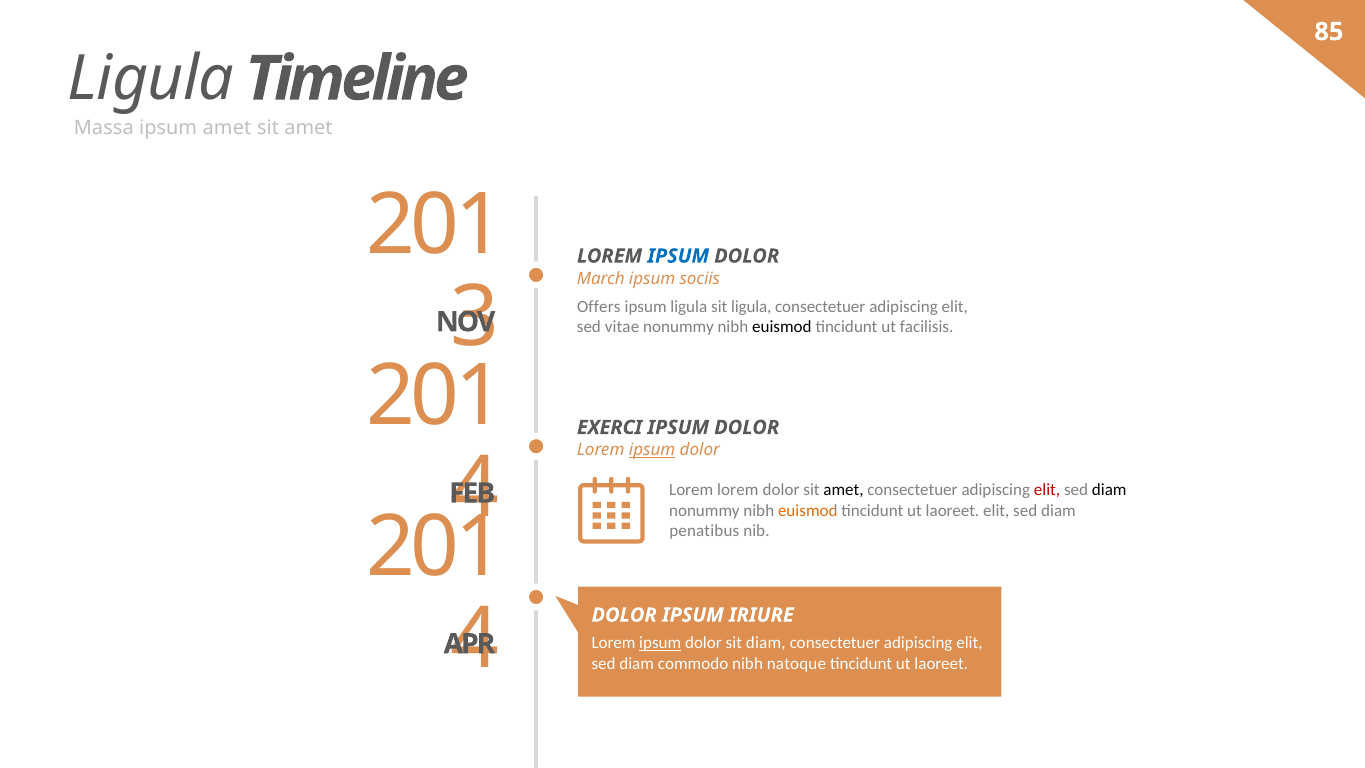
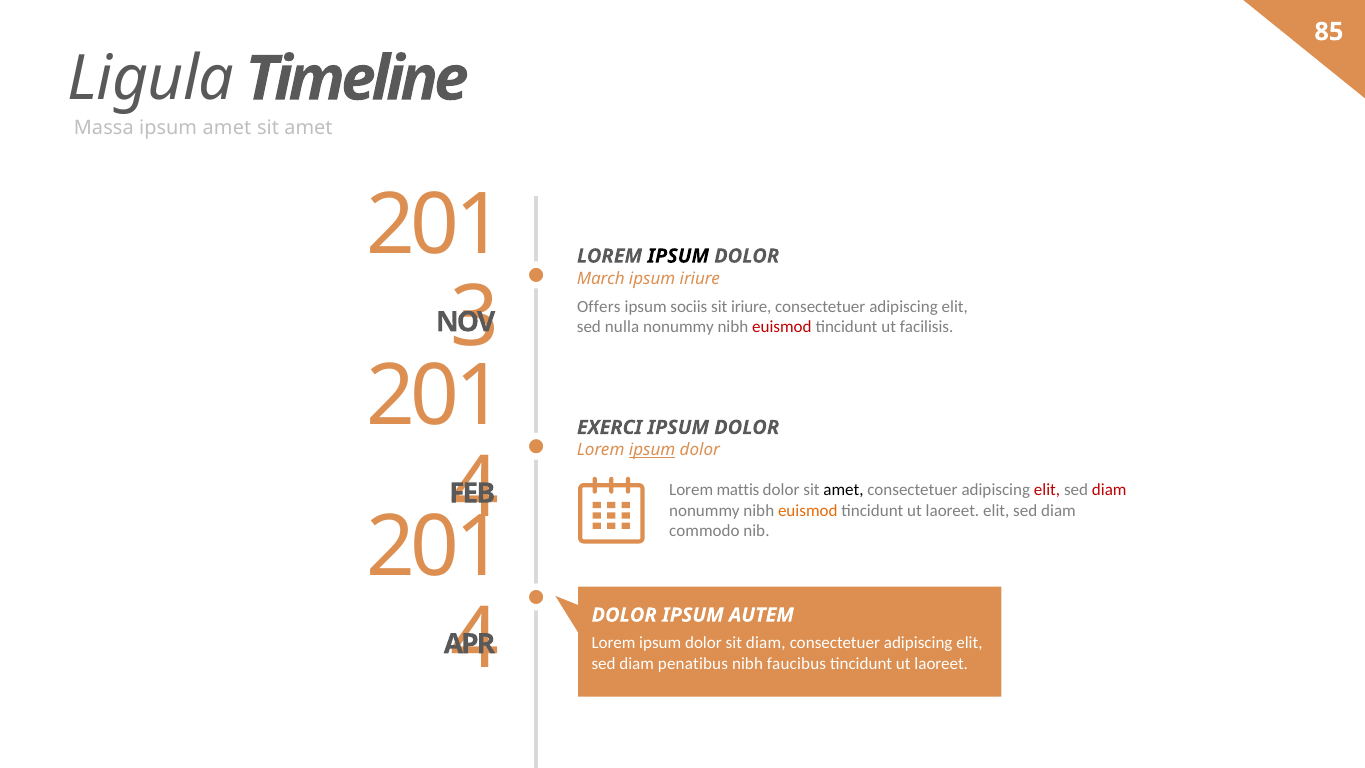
IPSUM colour: blue -> black (678, 256)
ipsum sociis: sociis -> iriure (700, 279)
ipsum ligula: ligula -> sociis (689, 306)
sit ligula: ligula -> iriure (751, 306)
vitae: vitae -> nulla (622, 327)
euismod colour: black -> red (782, 327)
Lorem lorem: lorem -> mattis (738, 490)
diam colour: black -> red (1109, 490)
penatibus: penatibus -> commodo (704, 531)
IRIURE: IRIURE -> AUTEM (761, 615)
ipsum underline: present -> none (660, 643)
commodo: commodo -> penatibus (693, 663)
natoque: natoque -> faucibus (796, 663)
